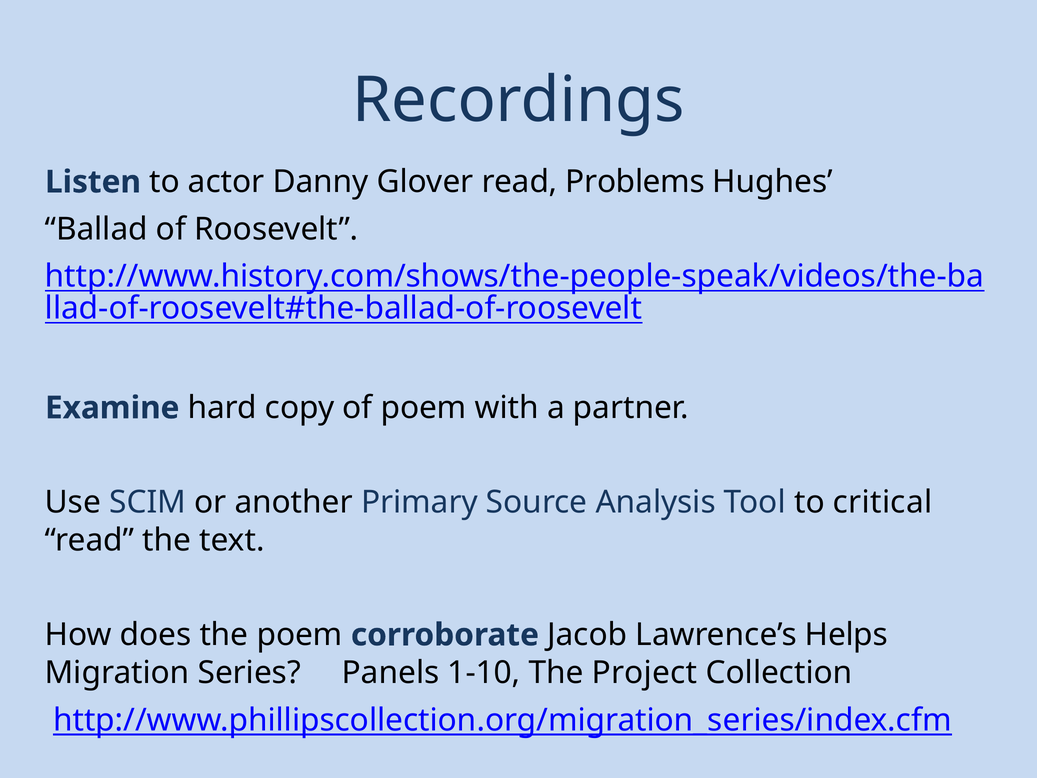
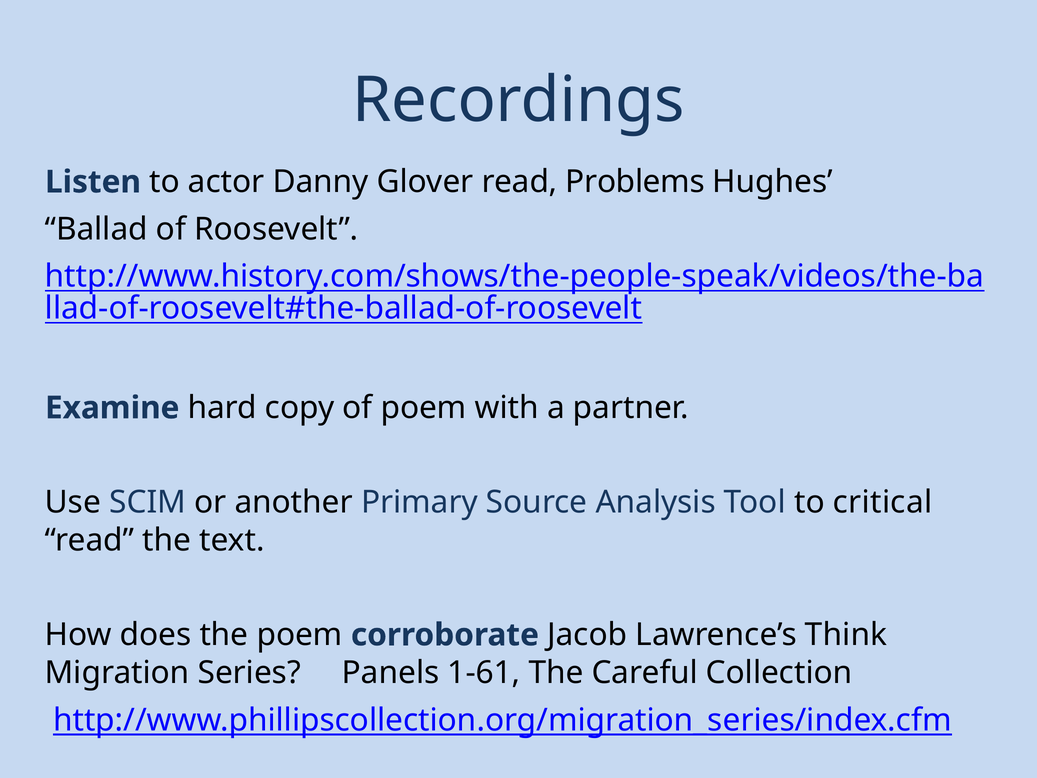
Helps: Helps -> Think (846, 635)
1-10: 1-10 -> 1-61 (484, 673)
Project: Project -> Careful (645, 673)
